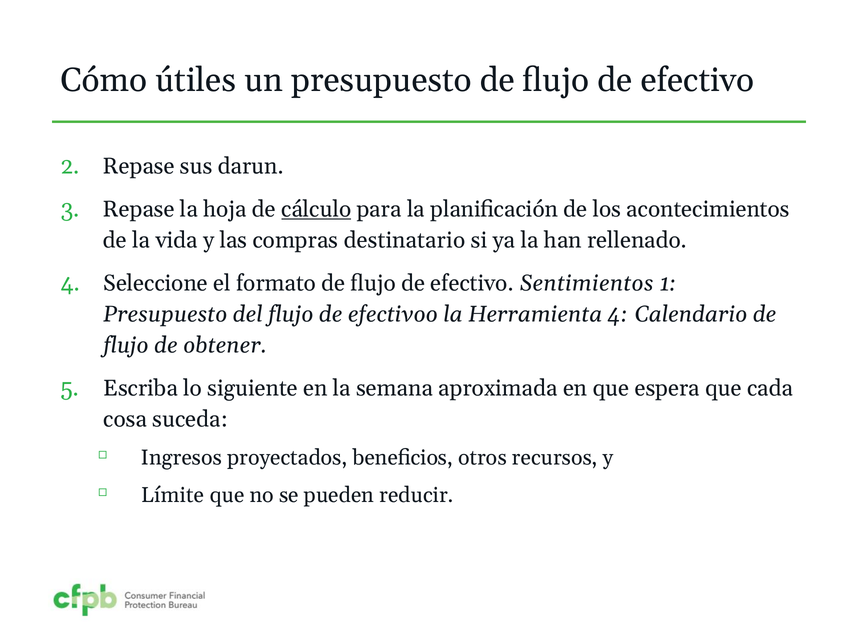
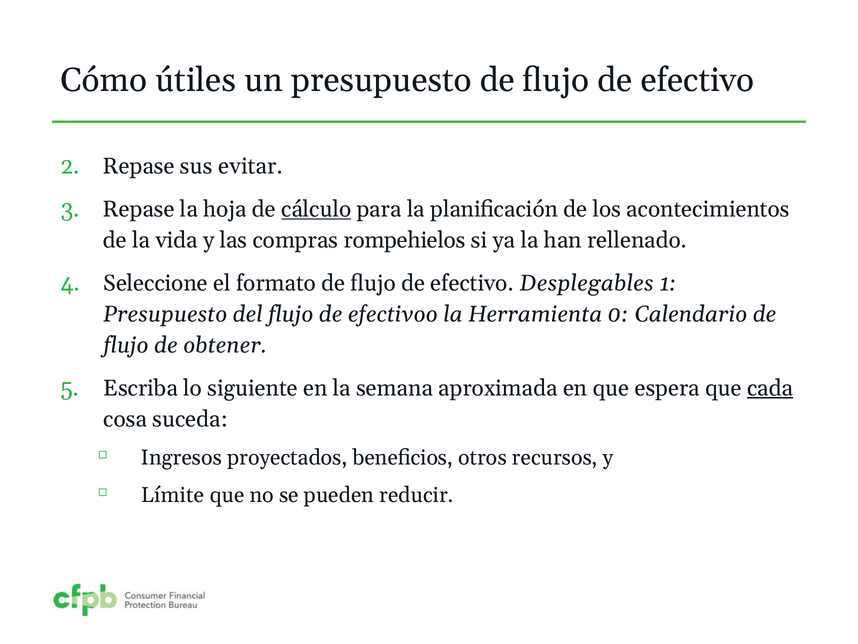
darun: darun -> evitar (251, 166)
destinatario: destinatario -> rompehielos (405, 240)
Sentimientos: Sentimientos -> Desplegables (587, 283)
Herramienta 4: 4 -> 0 (618, 314)
cada underline: none -> present (770, 388)
